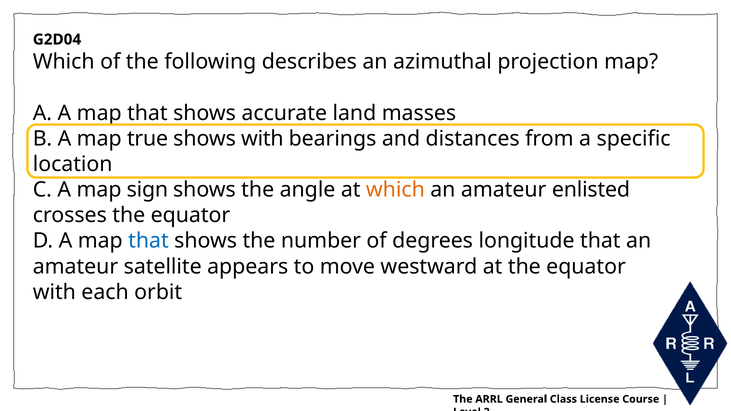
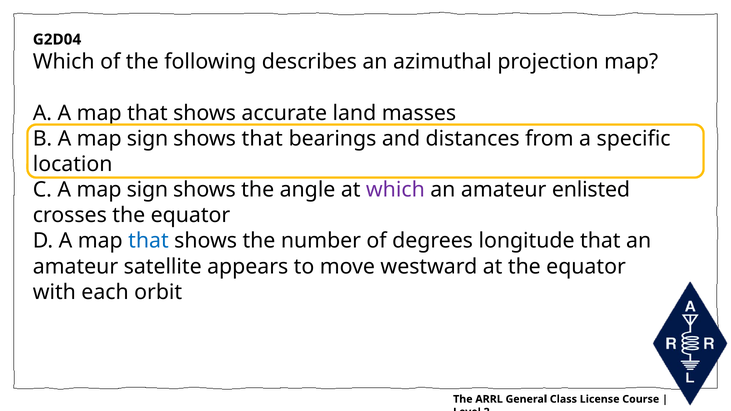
B A map true: true -> sign (148, 139)
shows with: with -> that (262, 139)
which colour: orange -> purple (395, 190)
